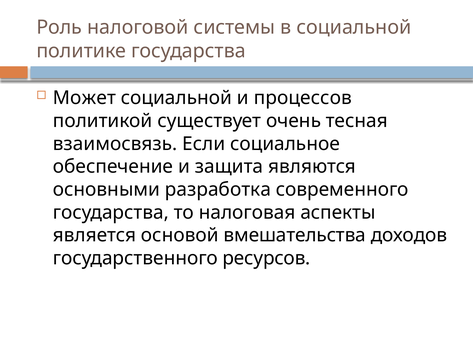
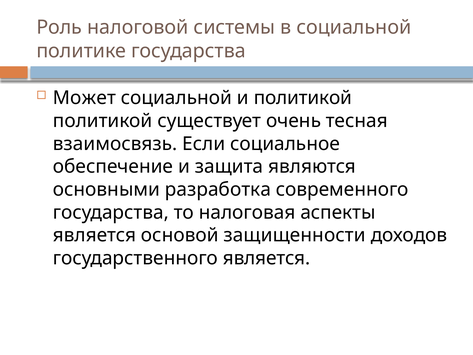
и процессов: процессов -> политикой (303, 98)
вмешательства: вмешательства -> защищенности (295, 235)
государственного ресурсов: ресурсов -> является (266, 258)
